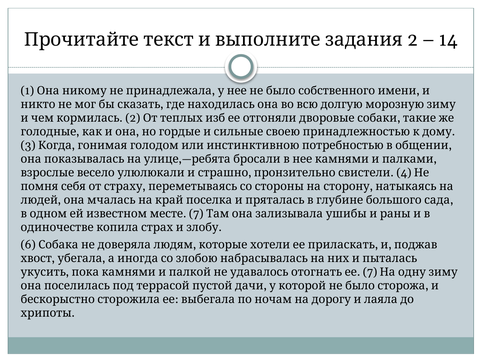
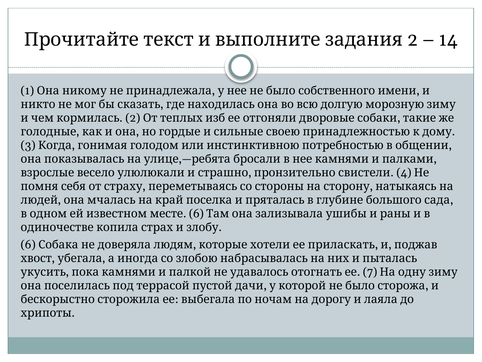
7: 7 -> 6 (196, 213)
